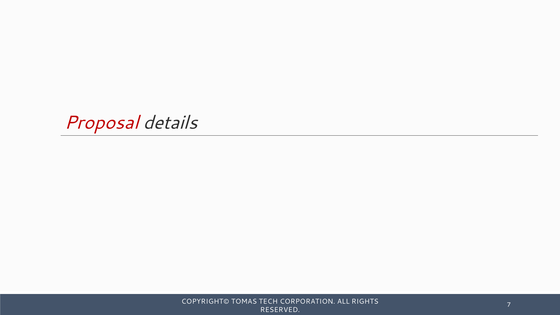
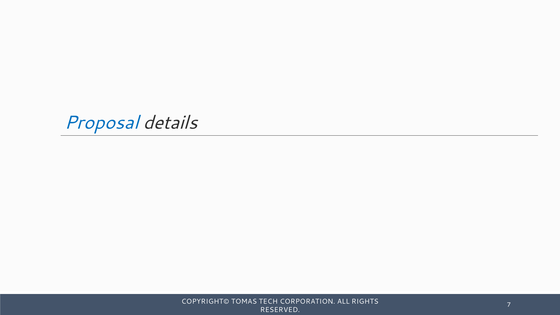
Proposal colour: red -> blue (102, 123)
